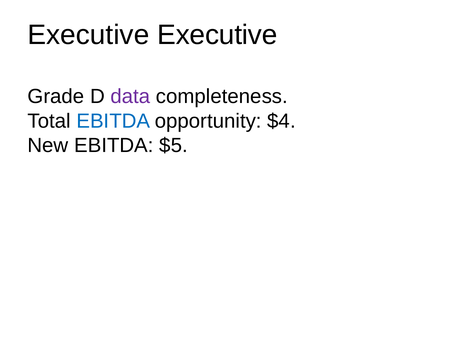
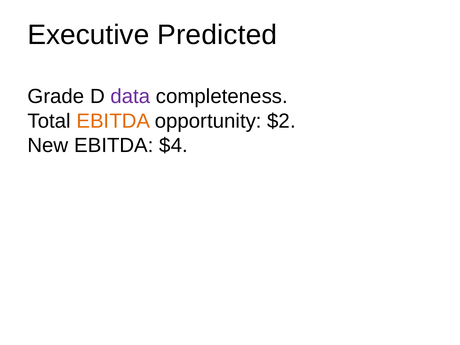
Executive Executive: Executive -> Predicted (217, 35)
EBITDA colour: blue -> orange (113, 121)
$4: $4 -> $2 (281, 121)
$5: $5 -> $4 (174, 146)
